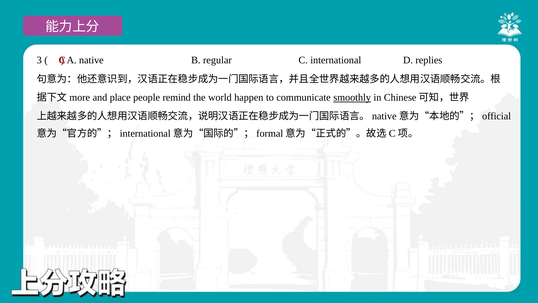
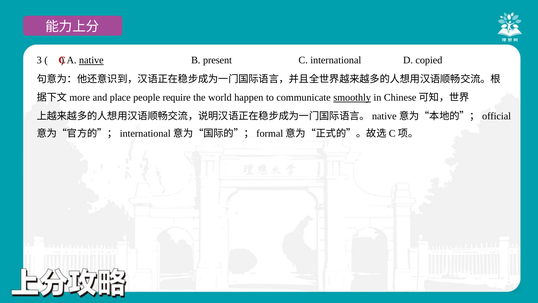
native underline: none -> present (91, 60)
regular: regular -> present (217, 60)
replies: replies -> copied (429, 60)
remind: remind -> require (177, 97)
